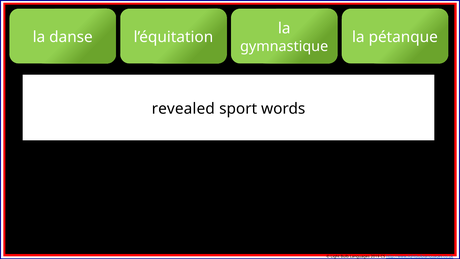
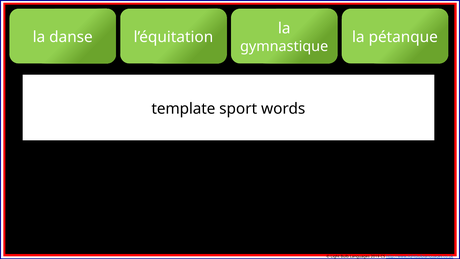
revealed: revealed -> template (183, 109)
